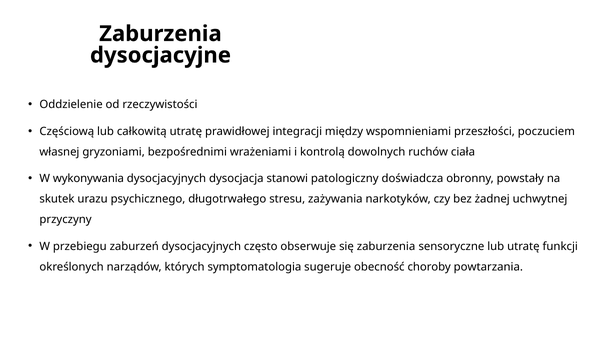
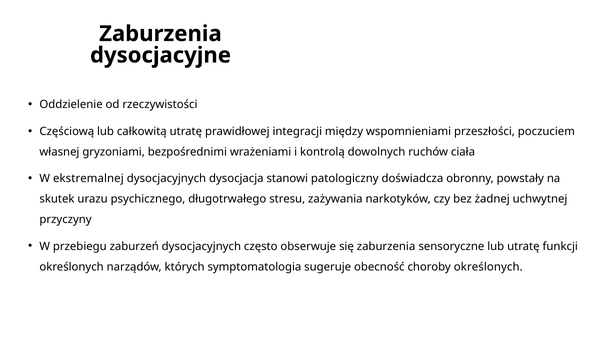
wykonywania: wykonywania -> ekstremalnej (88, 179)
choroby powtarzania: powtarzania -> określonych (488, 267)
